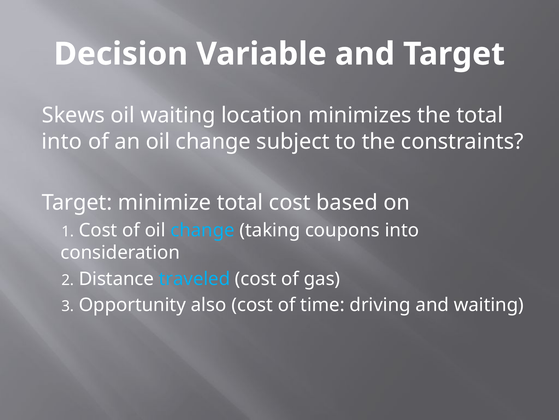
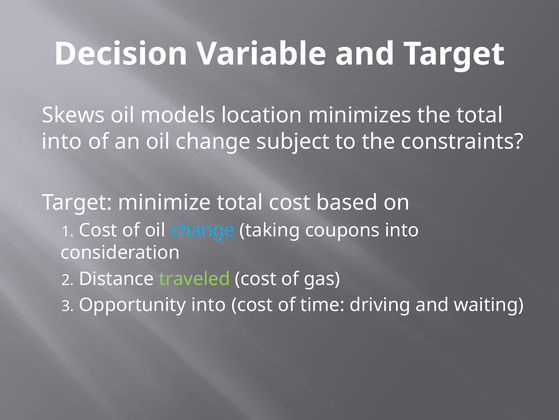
oil waiting: waiting -> models (178, 115)
traveled colour: light blue -> light green (195, 278)
Opportunity also: also -> into (209, 304)
